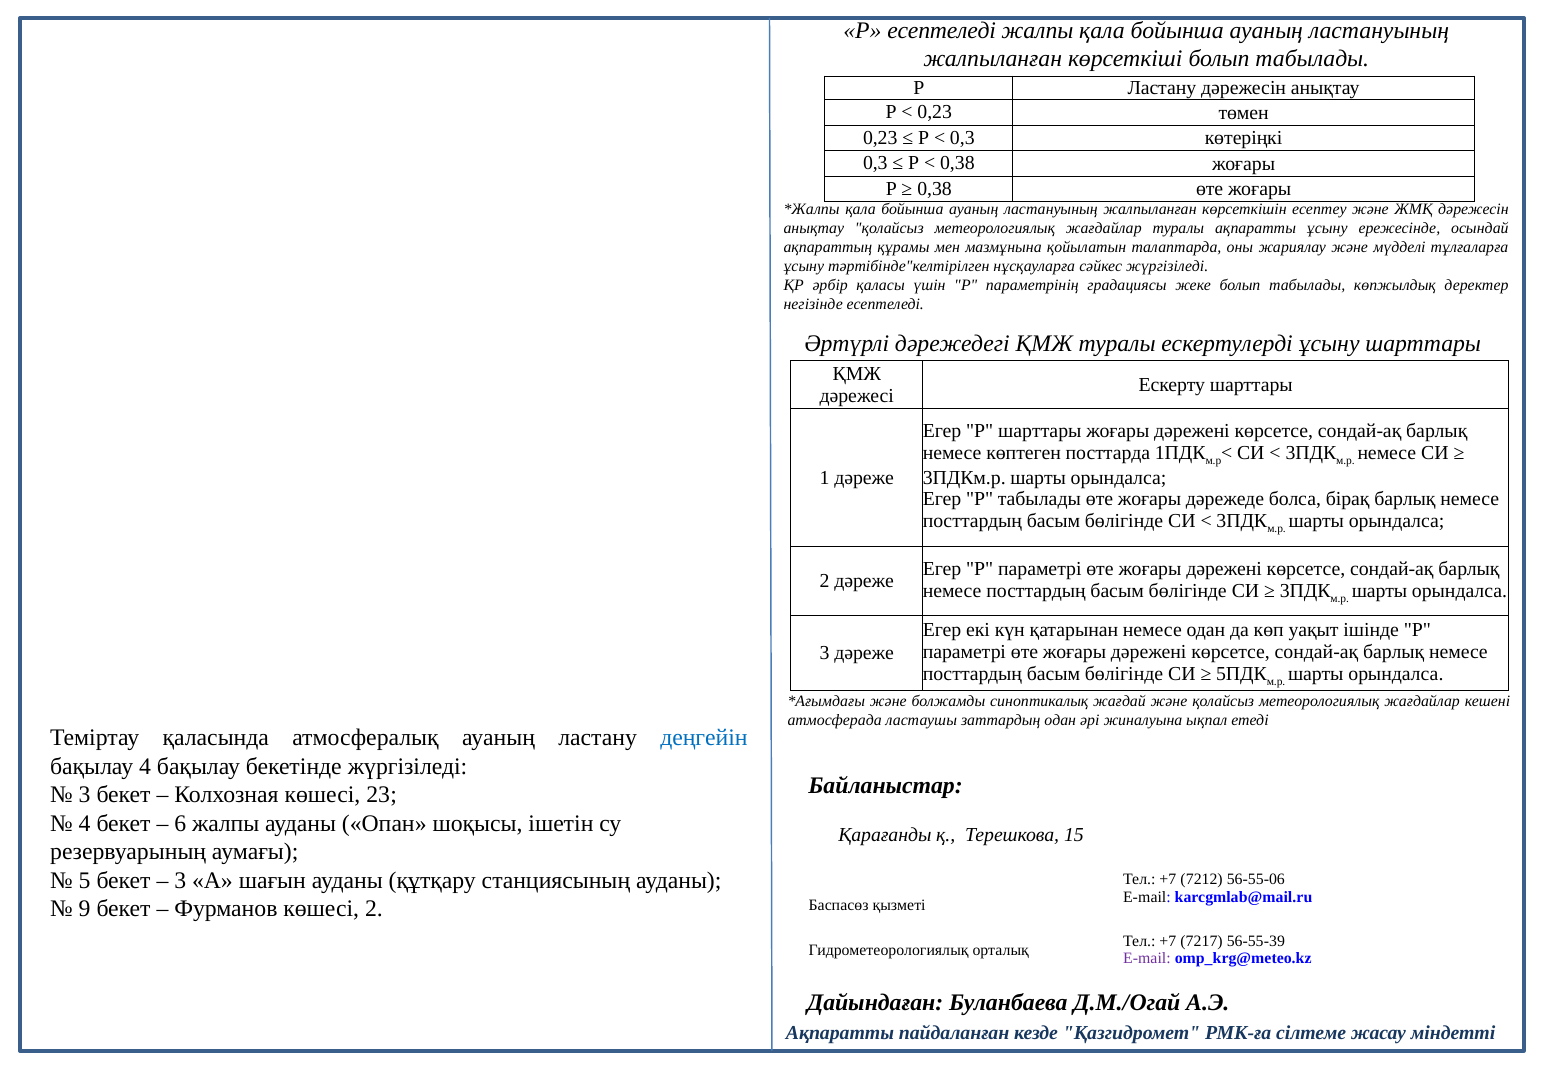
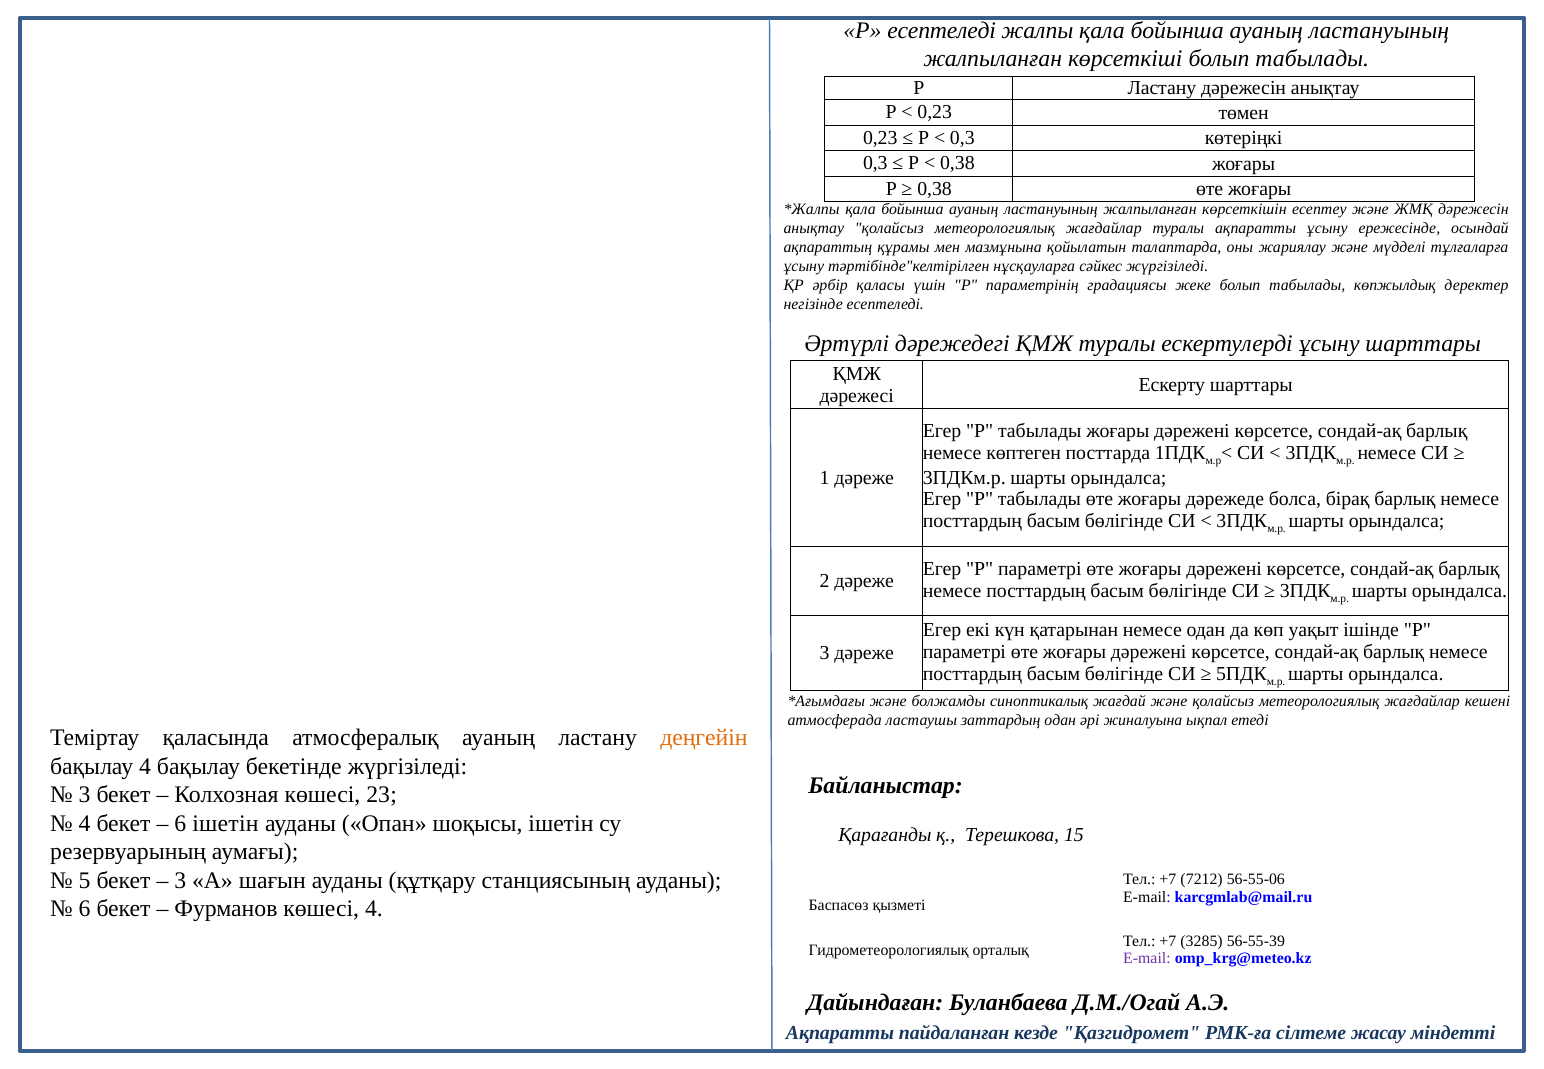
Р шарттары: шарттары -> табылады (1040, 431)
деңгейін colour: blue -> orange (704, 738)
6 жалпы: жалпы -> ішетін (225, 823)
9: 9 -> 6 (85, 909)
көшесі 2: 2 -> 4 (374, 909)
7217: 7217 -> 3285 (1202, 941)
